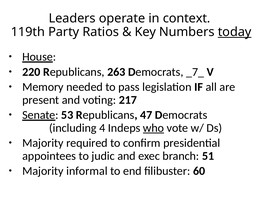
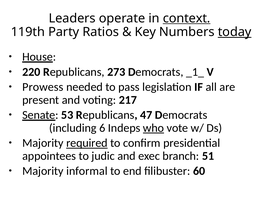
context underline: none -> present (187, 18)
263: 263 -> 273 (116, 72)
_7_: _7_ -> _1_ (195, 72)
Memory: Memory -> Prowess (43, 87)
4: 4 -> 6 (102, 128)
required underline: none -> present (87, 143)
